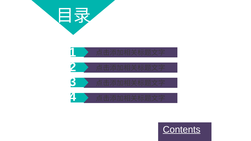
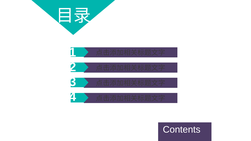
Contents underline: present -> none (182, 130)
